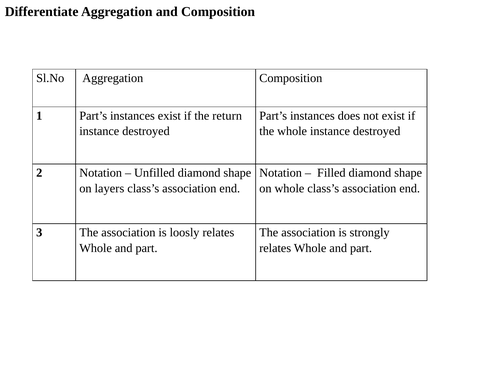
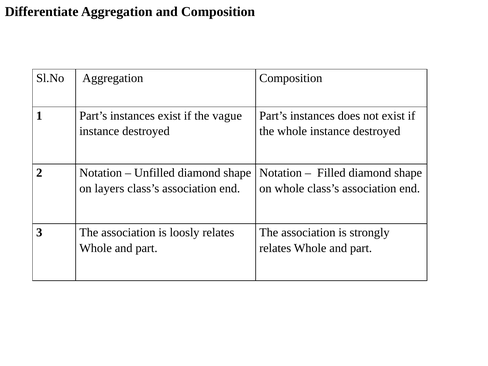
return: return -> vague (227, 116)
